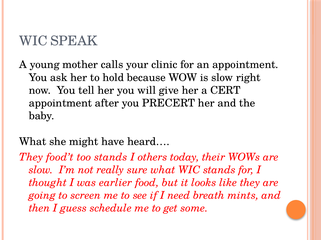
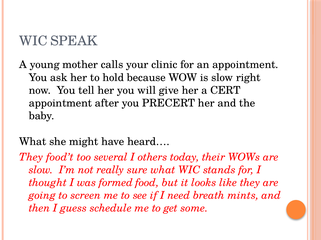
too stands: stands -> several (111, 157)
earlier: earlier -> formed (116, 183)
